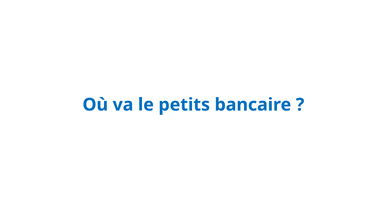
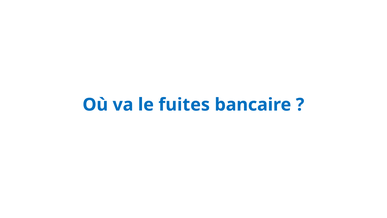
petits: petits -> fuites (184, 105)
